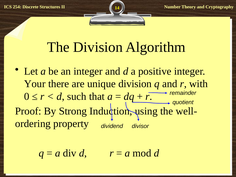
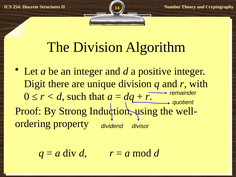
Your: Your -> Digit (35, 84)
